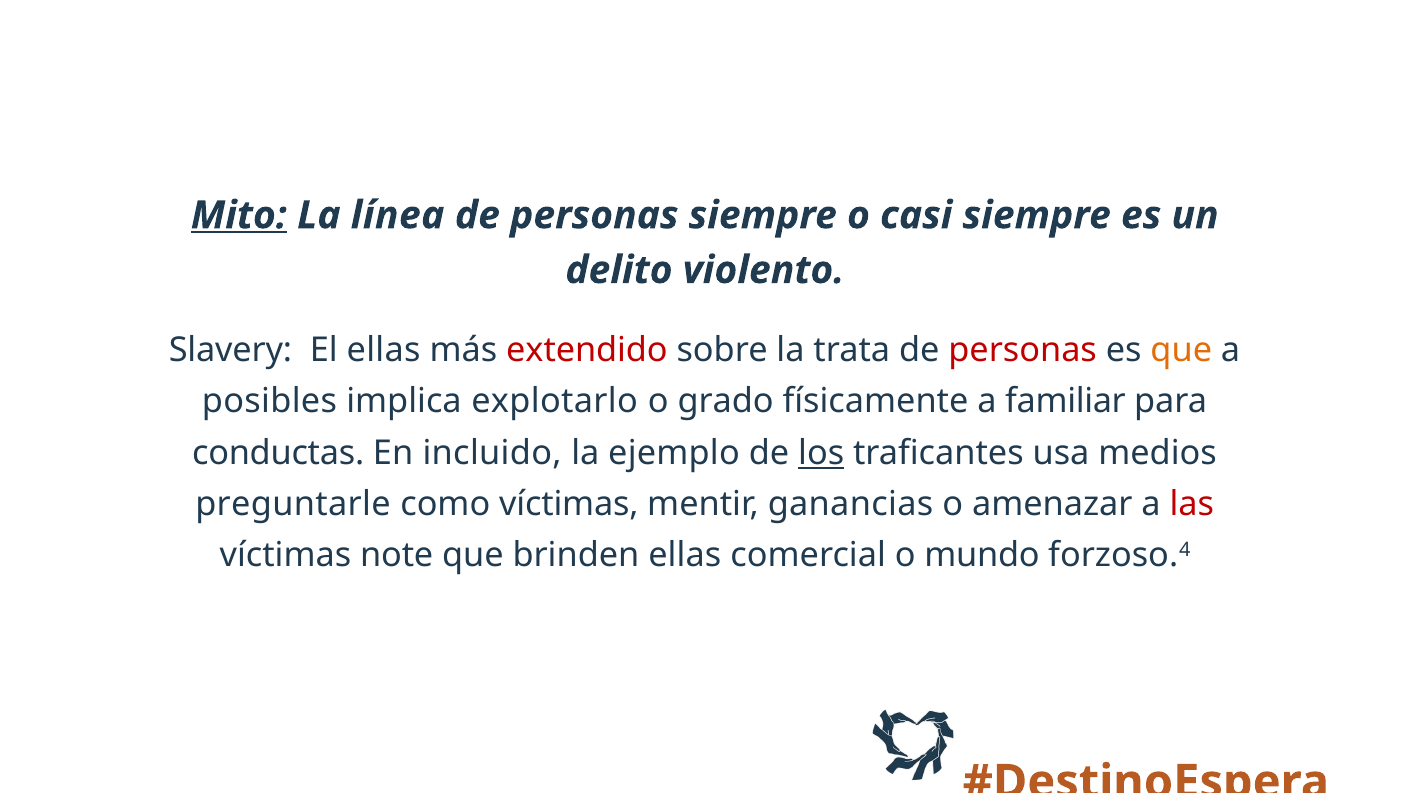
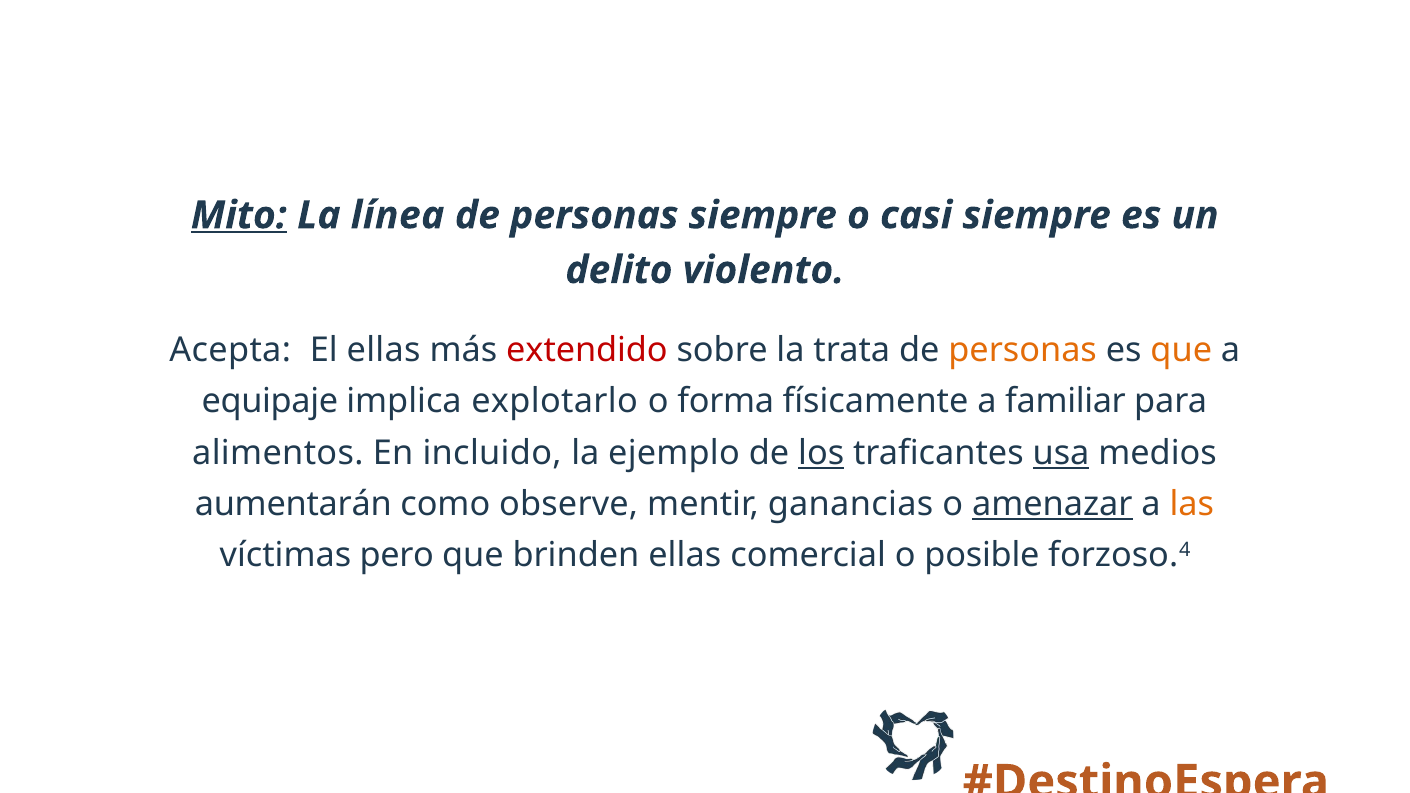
Slavery: Slavery -> Acepta (230, 350)
personas colour: red -> orange (1023, 350)
posibles: posibles -> equipaje (270, 402)
grado: grado -> forma (726, 402)
conductas: conductas -> alimentos (278, 453)
usa underline: none -> present (1061, 453)
preguntarle: preguntarle -> aumentarán (293, 504)
como víctimas: víctimas -> observe (569, 504)
amenazar underline: none -> present (1052, 504)
las colour: red -> orange (1192, 504)
note: note -> pero (397, 556)
mundo: mundo -> posible (982, 556)
